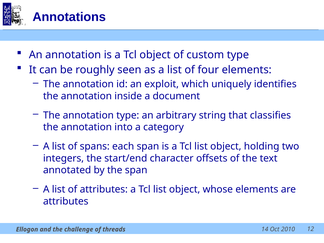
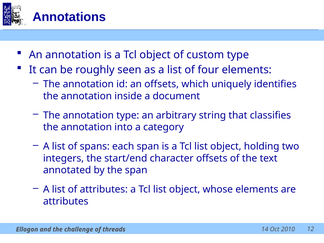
an exploit: exploit -> offsets (162, 84)
